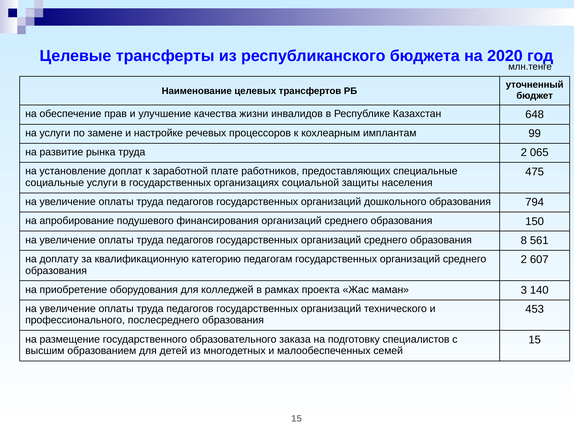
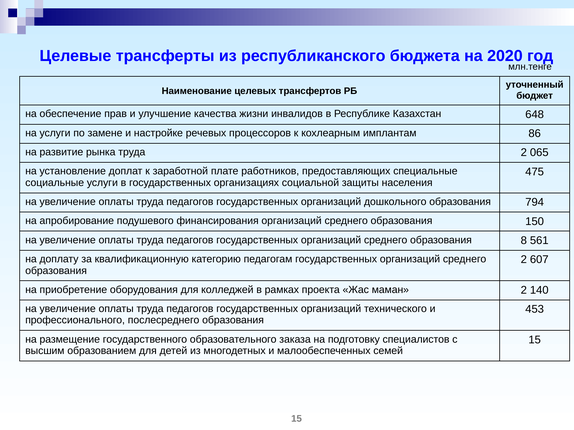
99: 99 -> 86 (535, 134)
маман 3: 3 -> 2 (524, 290)
